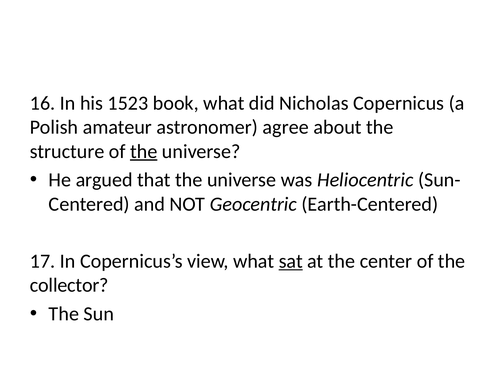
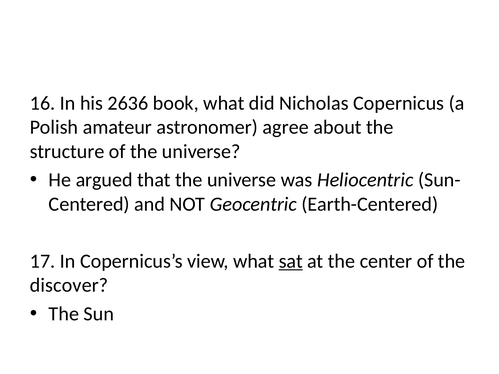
1523: 1523 -> 2636 (128, 103)
the underline: present -> none (144, 152)
collector: collector -> discover (69, 285)
